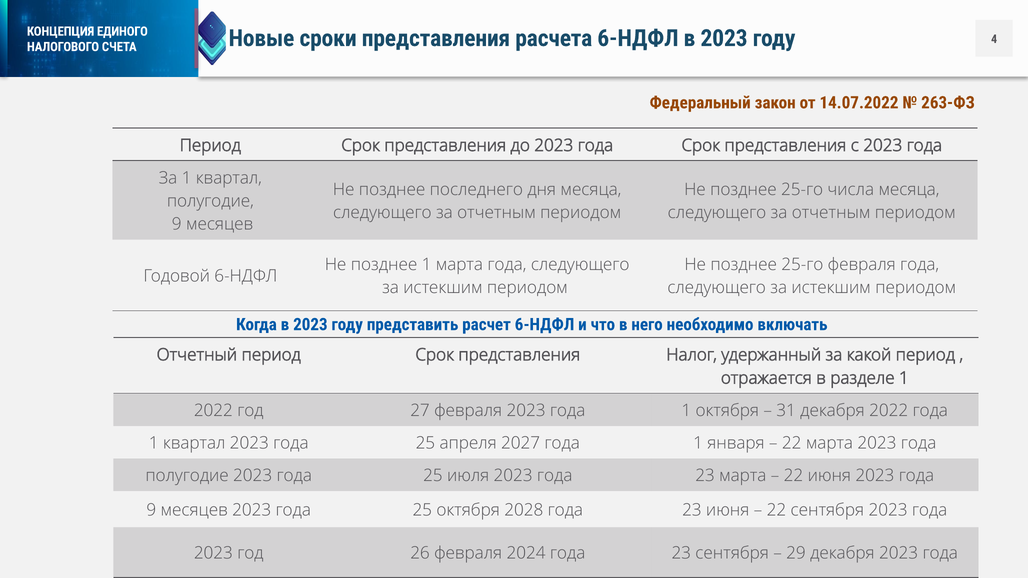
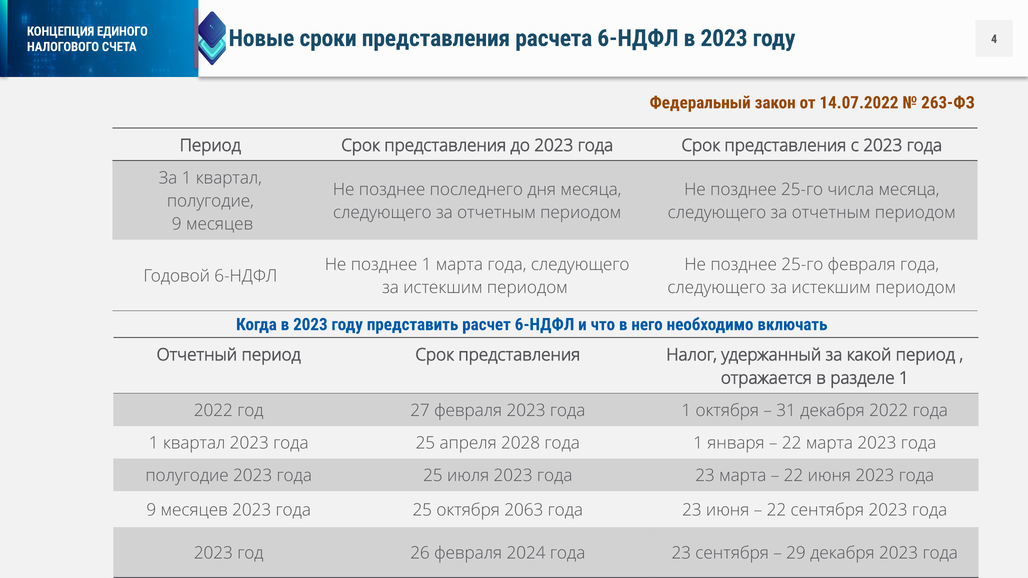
2027: 2027 -> 2028 (521, 443)
2028: 2028 -> 2063 (524, 510)
